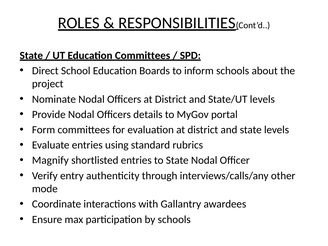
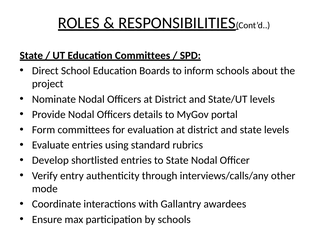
Magnify: Magnify -> Develop (50, 160)
